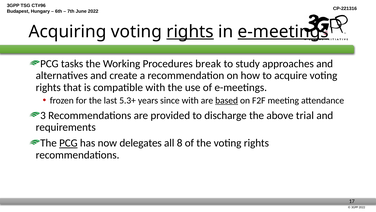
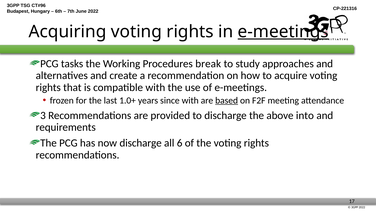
rights underline: present -> none (190, 32)
5.3+: 5.3+ -> 1.0+ (128, 100)
trial: trial -> into (305, 115)
PCG underline: present -> none (68, 143)
now delegates: delegates -> discharge (141, 143)
8: 8 -> 6 (180, 143)
